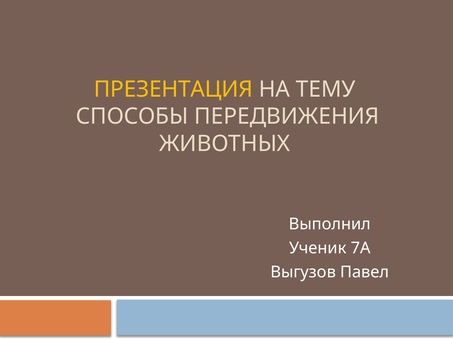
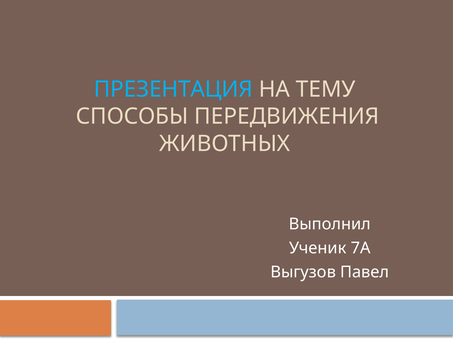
ПРЕЗЕНТАЦИЯ colour: yellow -> light blue (173, 89)
